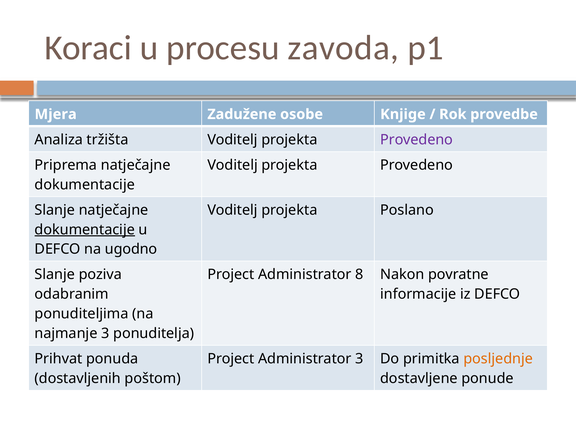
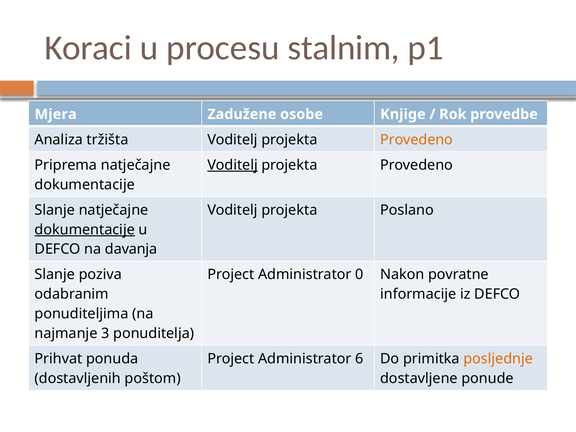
zavoda: zavoda -> stalnim (344, 48)
Provedeno colour: purple -> orange (417, 140)
Voditelj underline: none -> present (233, 165)
ugodno: ugodno -> davanja (131, 249)
8: 8 -> 0 (359, 275)
Administrator 3: 3 -> 6 (359, 359)
